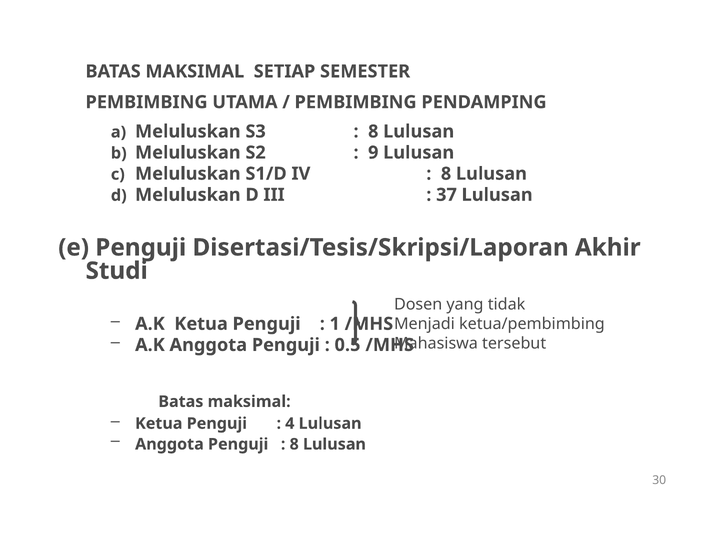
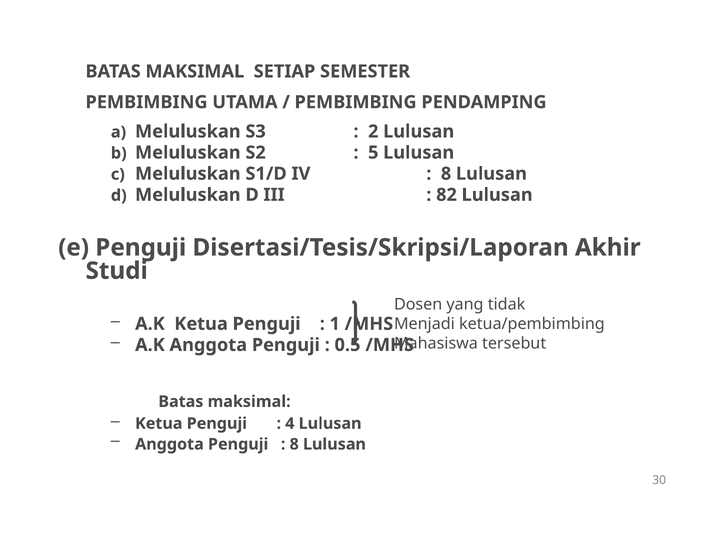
8: 8 -> 2 (373, 131)
9: 9 -> 5 (373, 153)
37: 37 -> 82 (446, 195)
